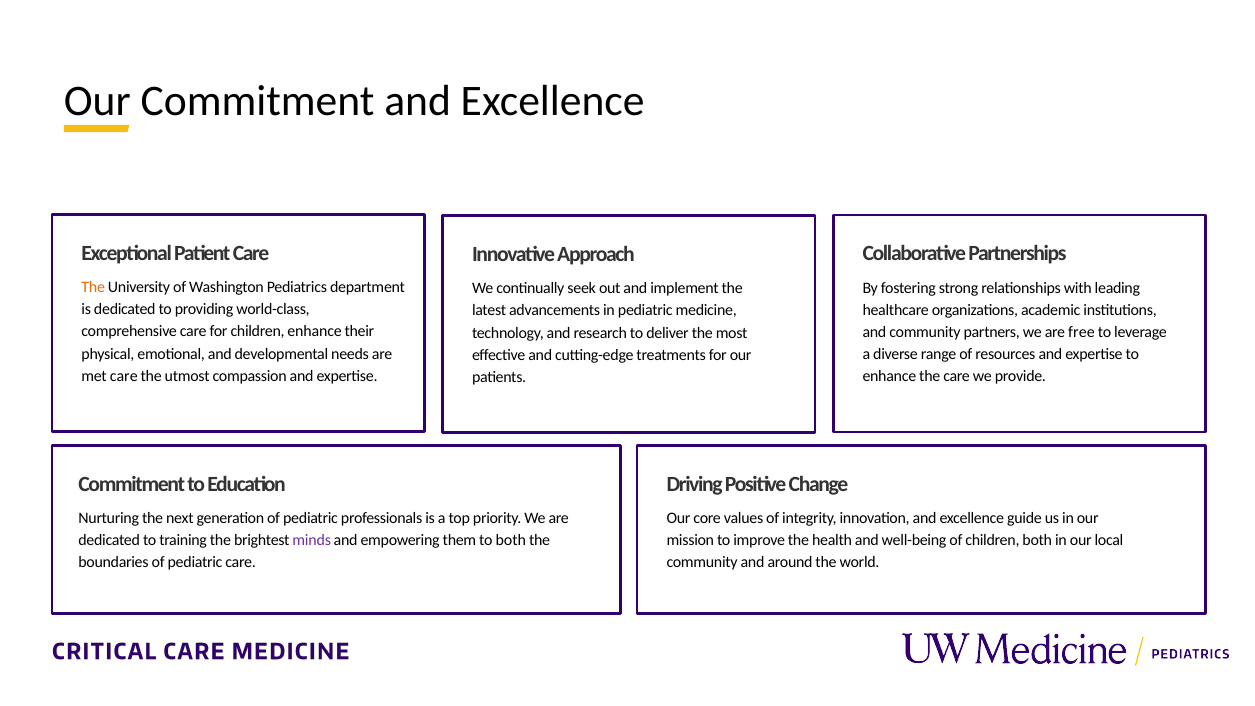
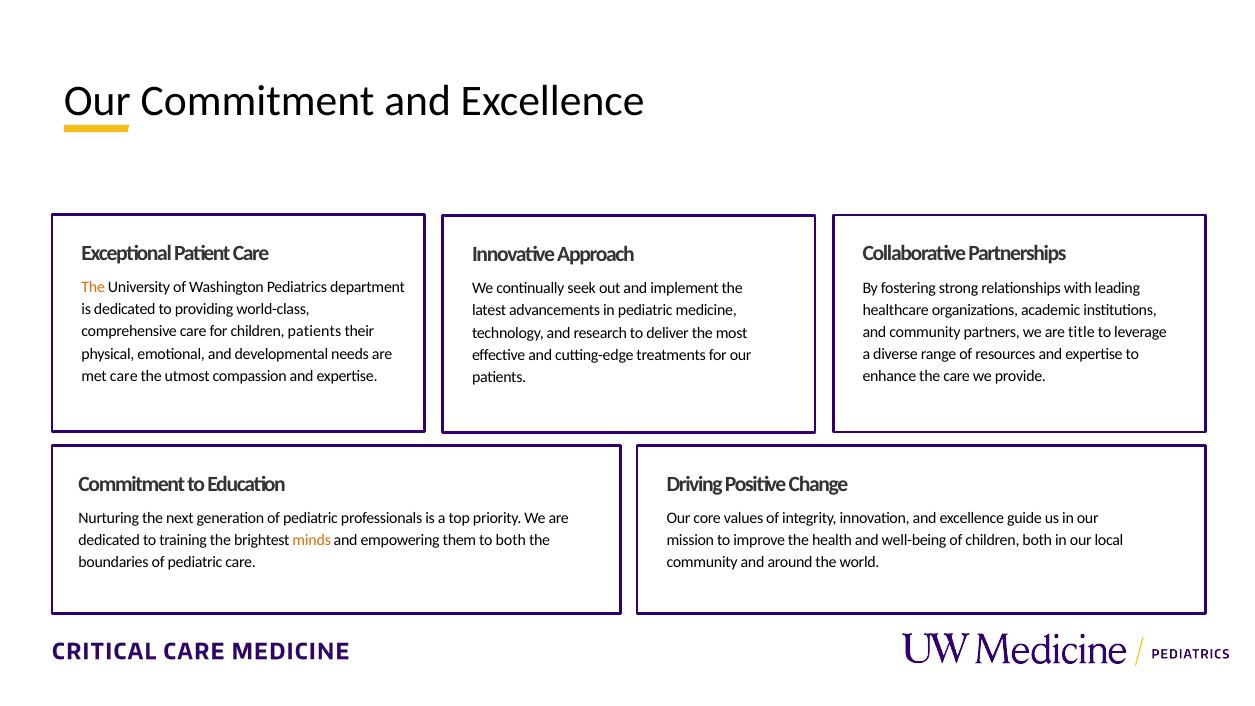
children enhance: enhance -> patients (315, 332)
free: free -> title (1081, 332)
minds colour: purple -> orange (312, 540)
